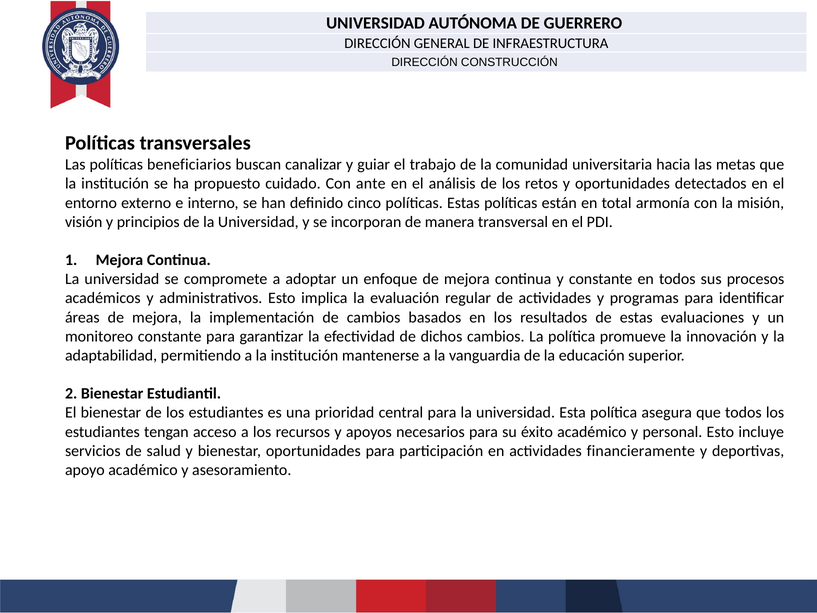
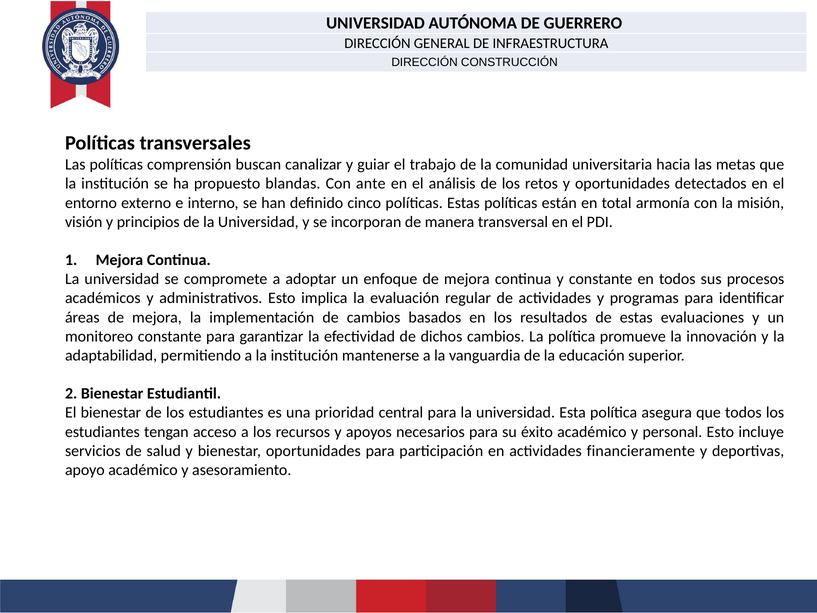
beneficiarios: beneficiarios -> comprensión (189, 165)
cuidado: cuidado -> blandas (293, 184)
